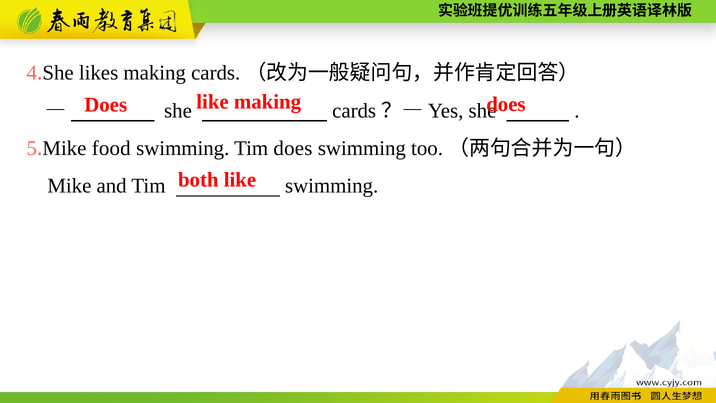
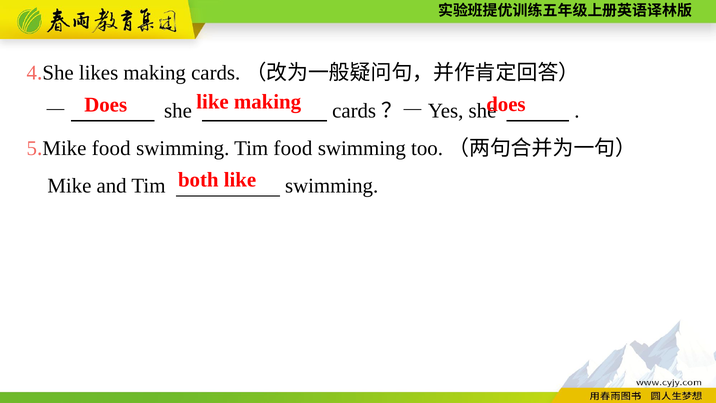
Tim does: does -> food (293, 148)
